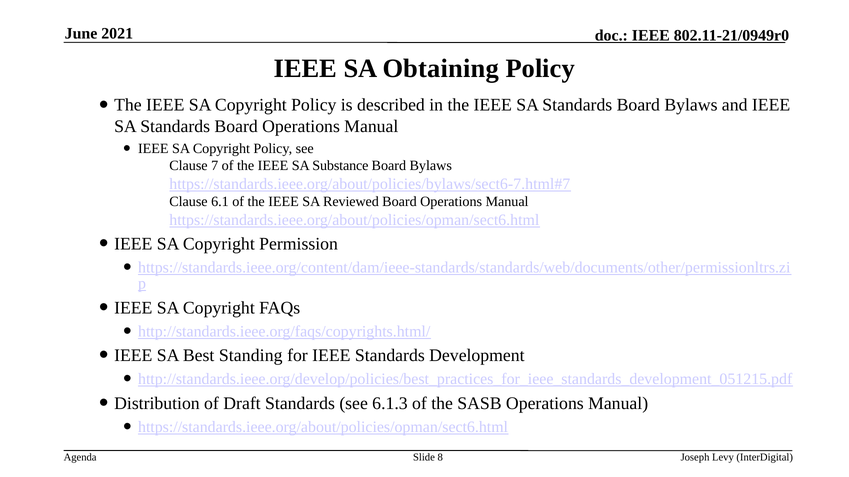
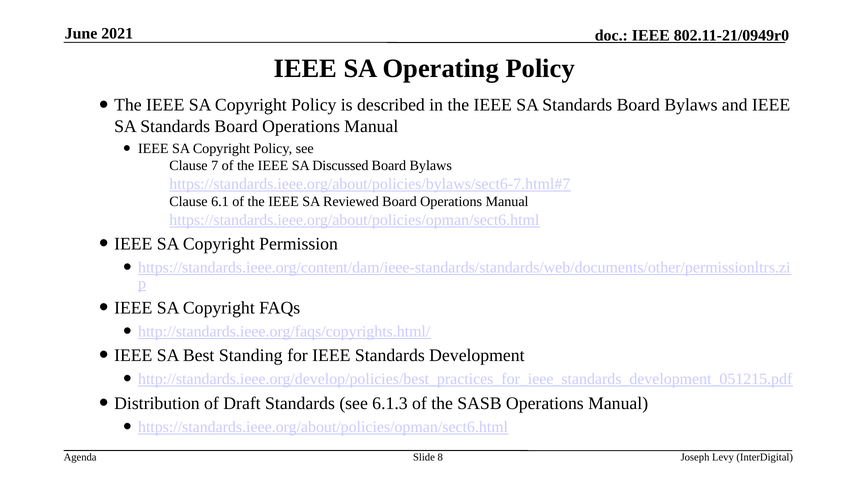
Obtaining: Obtaining -> Operating (441, 69)
Substance: Substance -> Discussed (340, 166)
